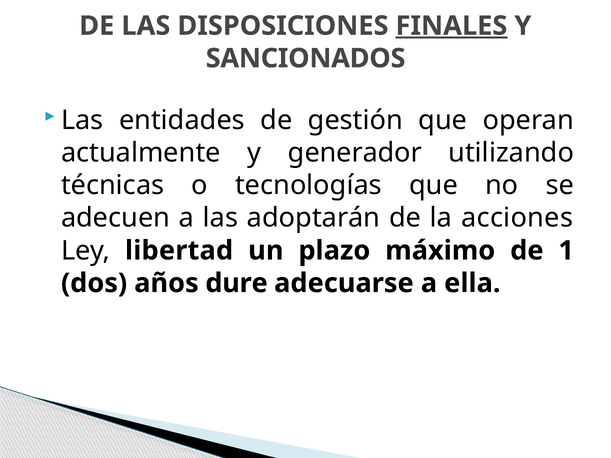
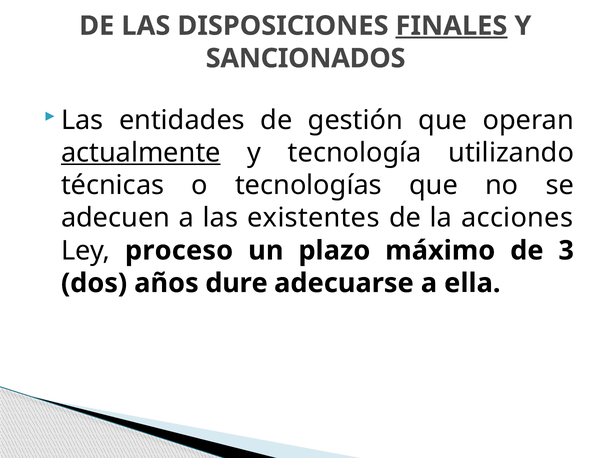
actualmente underline: none -> present (141, 153)
generador: generador -> tecnología (355, 153)
adoptarán: adoptarán -> existentes (313, 218)
libertad: libertad -> proceso (179, 251)
1: 1 -> 3 (566, 251)
